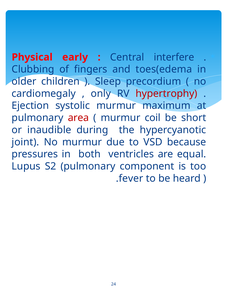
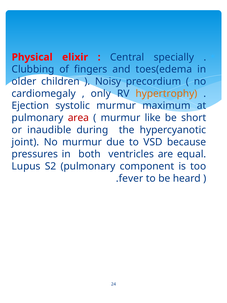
early: early -> elixir (75, 57)
interfere: interfere -> specially (174, 57)
Sleep: Sleep -> Noisy (108, 81)
hypertrophy colour: red -> orange (166, 93)
coil: coil -> like (153, 118)
